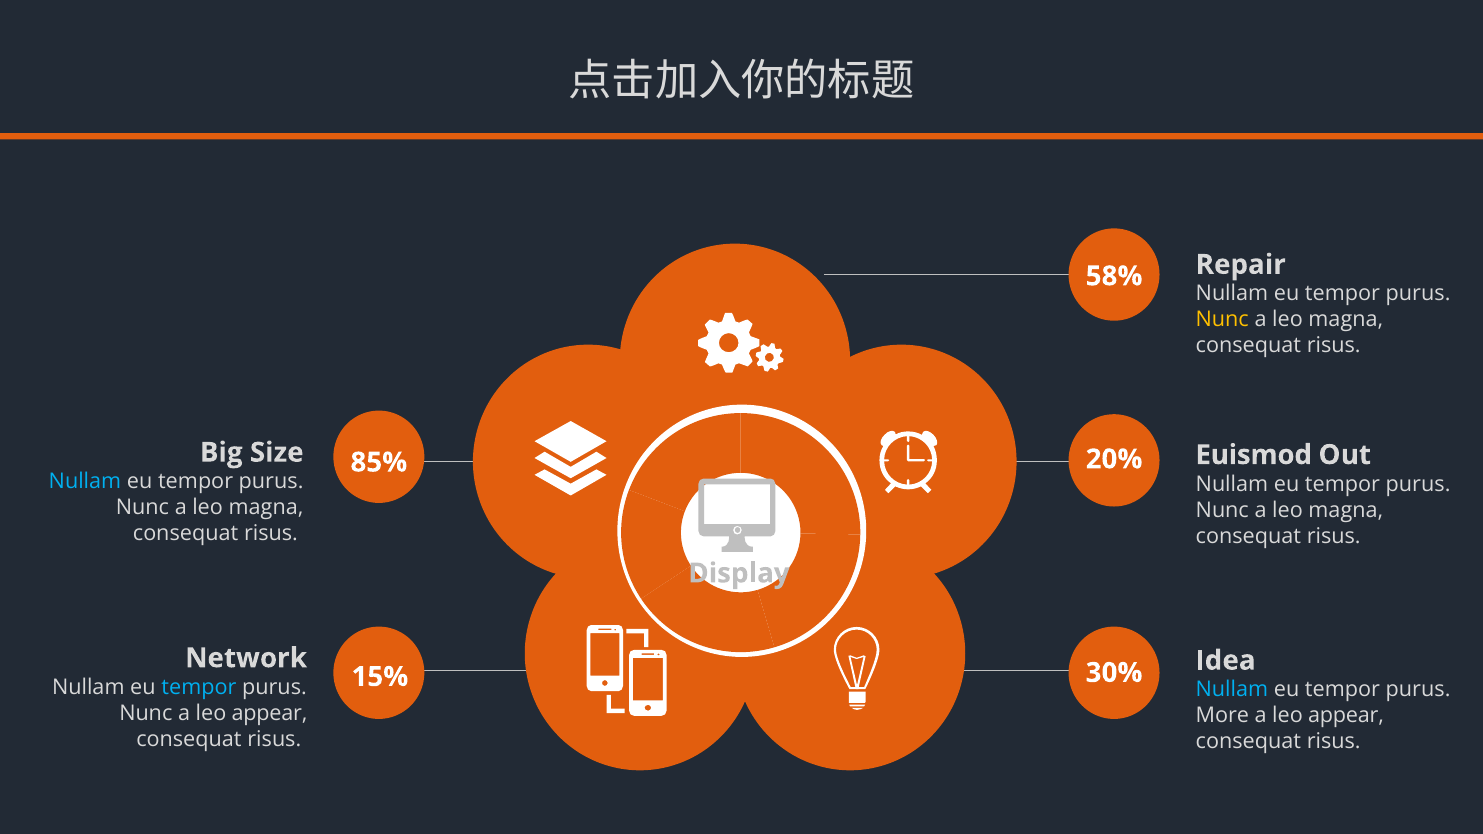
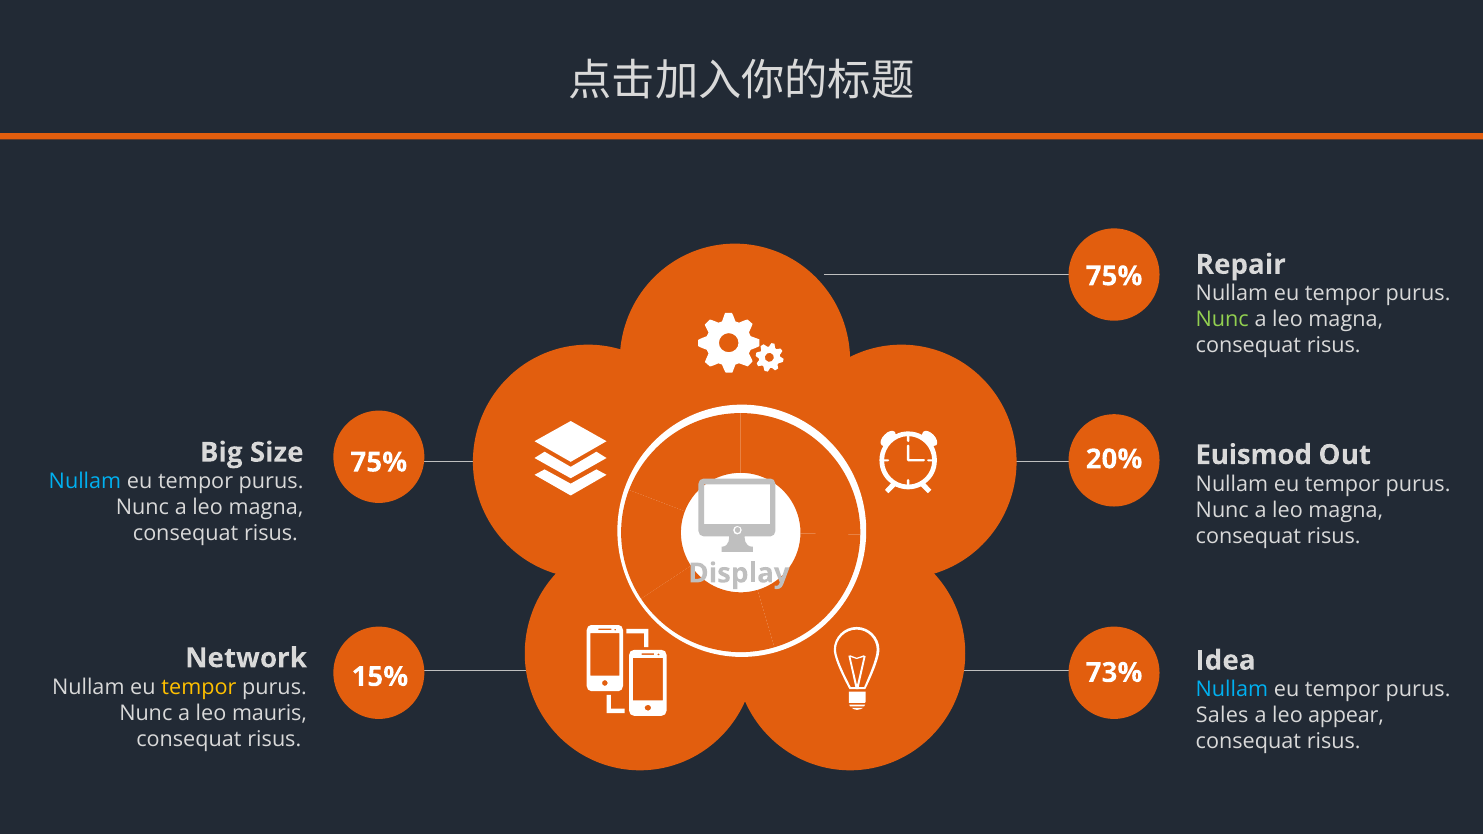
58%: 58% -> 75% (1114, 276)
Nunc colour: yellow -> light green (1222, 320)
85%: 85% -> 75% (379, 463)
30%: 30% -> 73% (1114, 673)
tempor colour: light blue -> yellow (199, 688)
Nunc a leo appear: appear -> mauris (269, 714)
More: More -> Sales (1222, 716)
